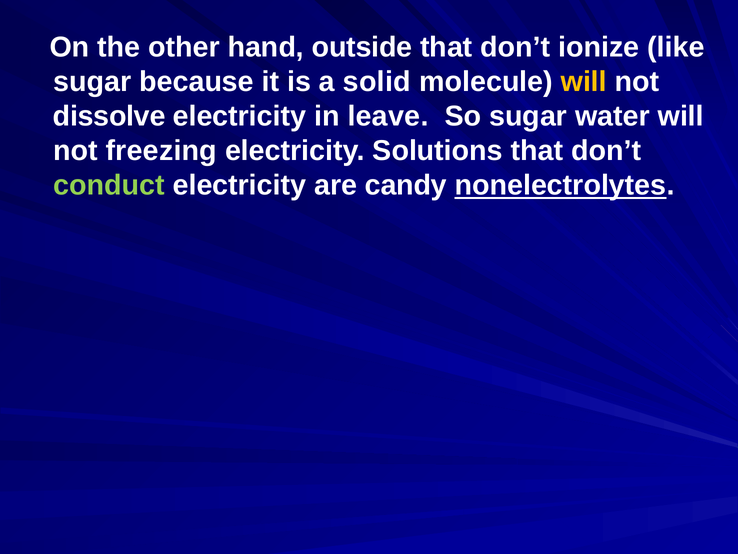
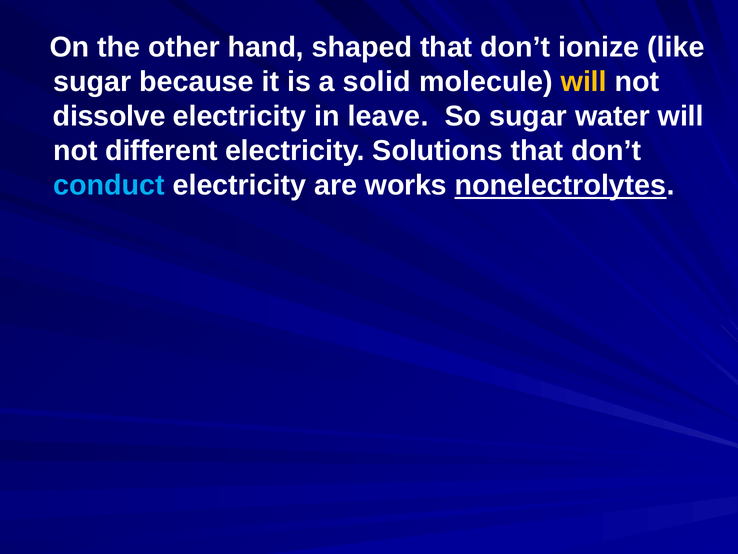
outside: outside -> shaped (362, 47)
freezing: freezing -> different (162, 151)
conduct colour: light green -> light blue (109, 185)
candy: candy -> works (406, 185)
